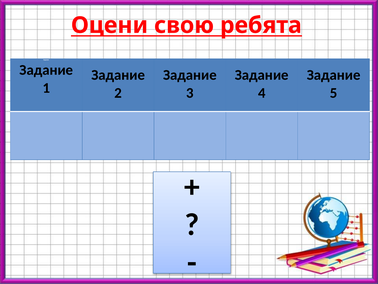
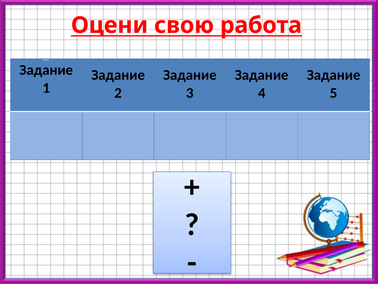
ребята: ребята -> работа (261, 25)
